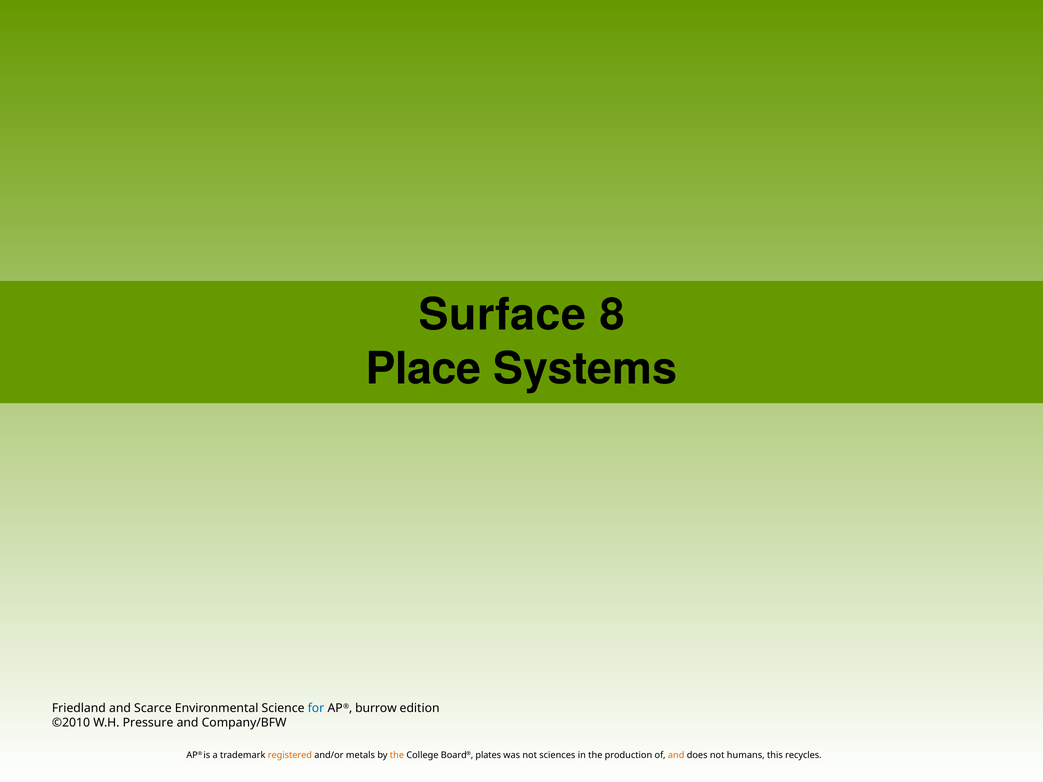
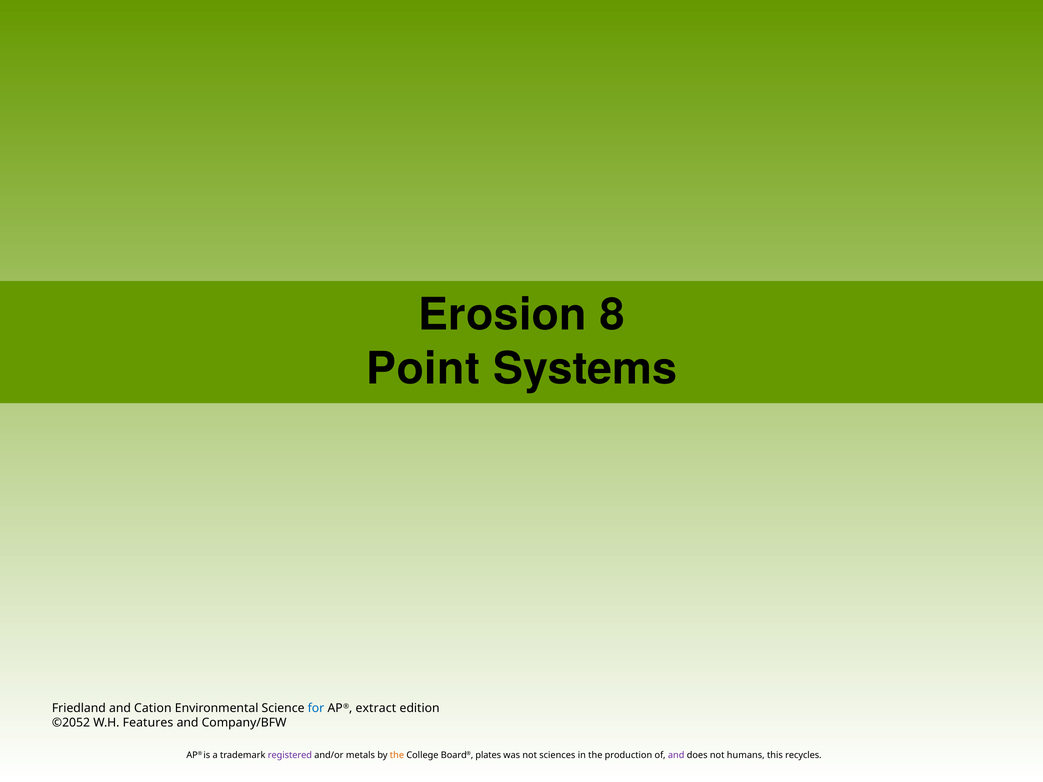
Surface: Surface -> Erosion (503, 315)
Place: Place -> Point (423, 369)
Scarce: Scarce -> Cation (153, 708)
burrow: burrow -> extract (376, 708)
©2010: ©2010 -> ©2052 (71, 723)
Pressure: Pressure -> Features (148, 723)
registered colour: orange -> purple (290, 755)
and colour: orange -> purple (676, 755)
